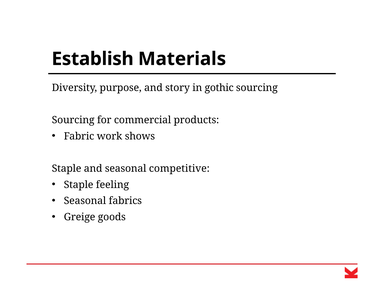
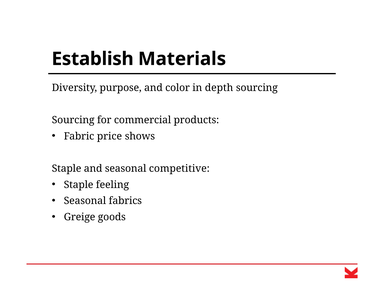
story: story -> color (178, 88)
gothic: gothic -> depth (219, 88)
work: work -> price (109, 136)
